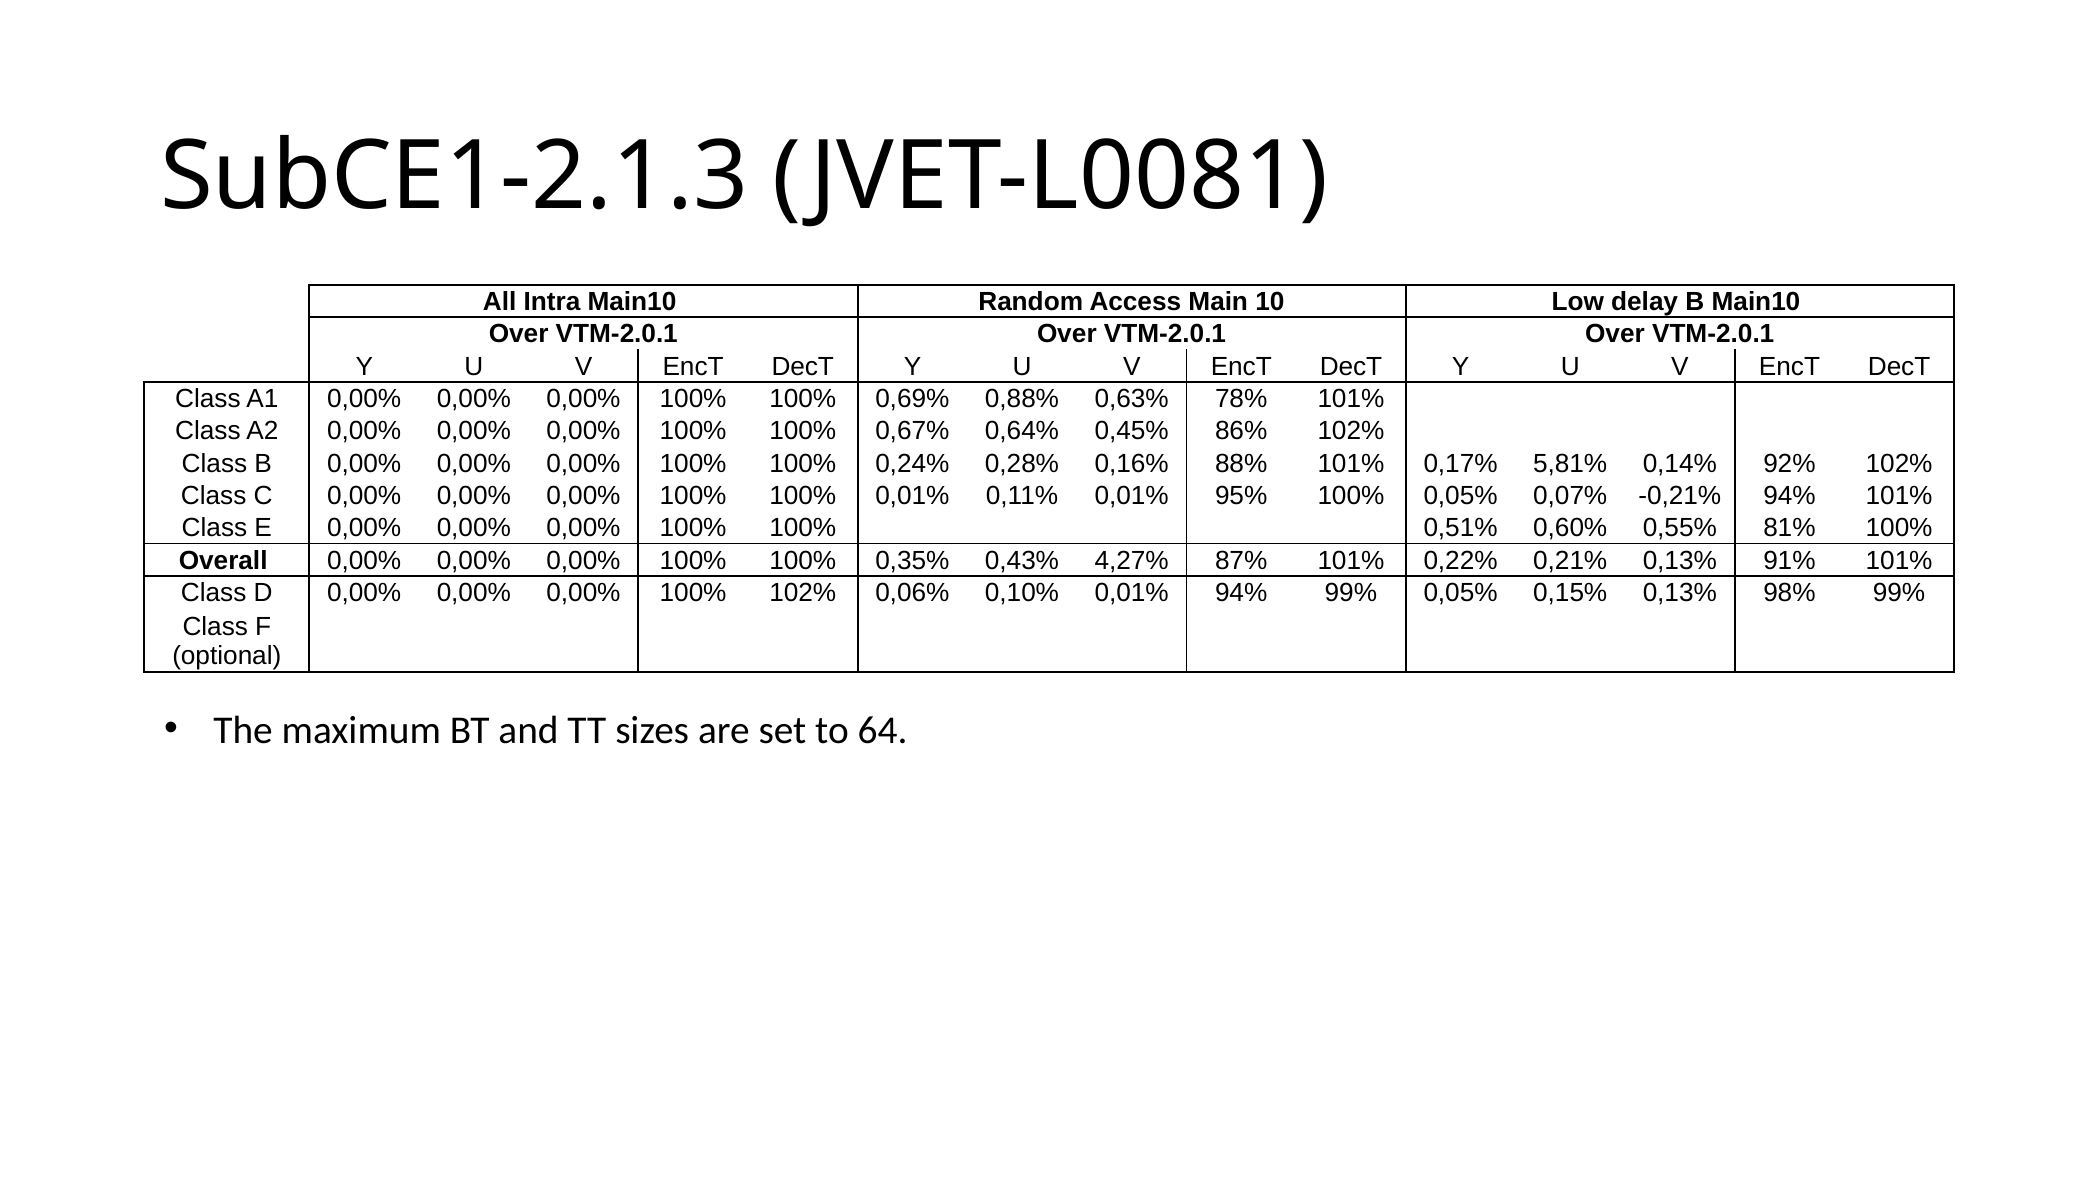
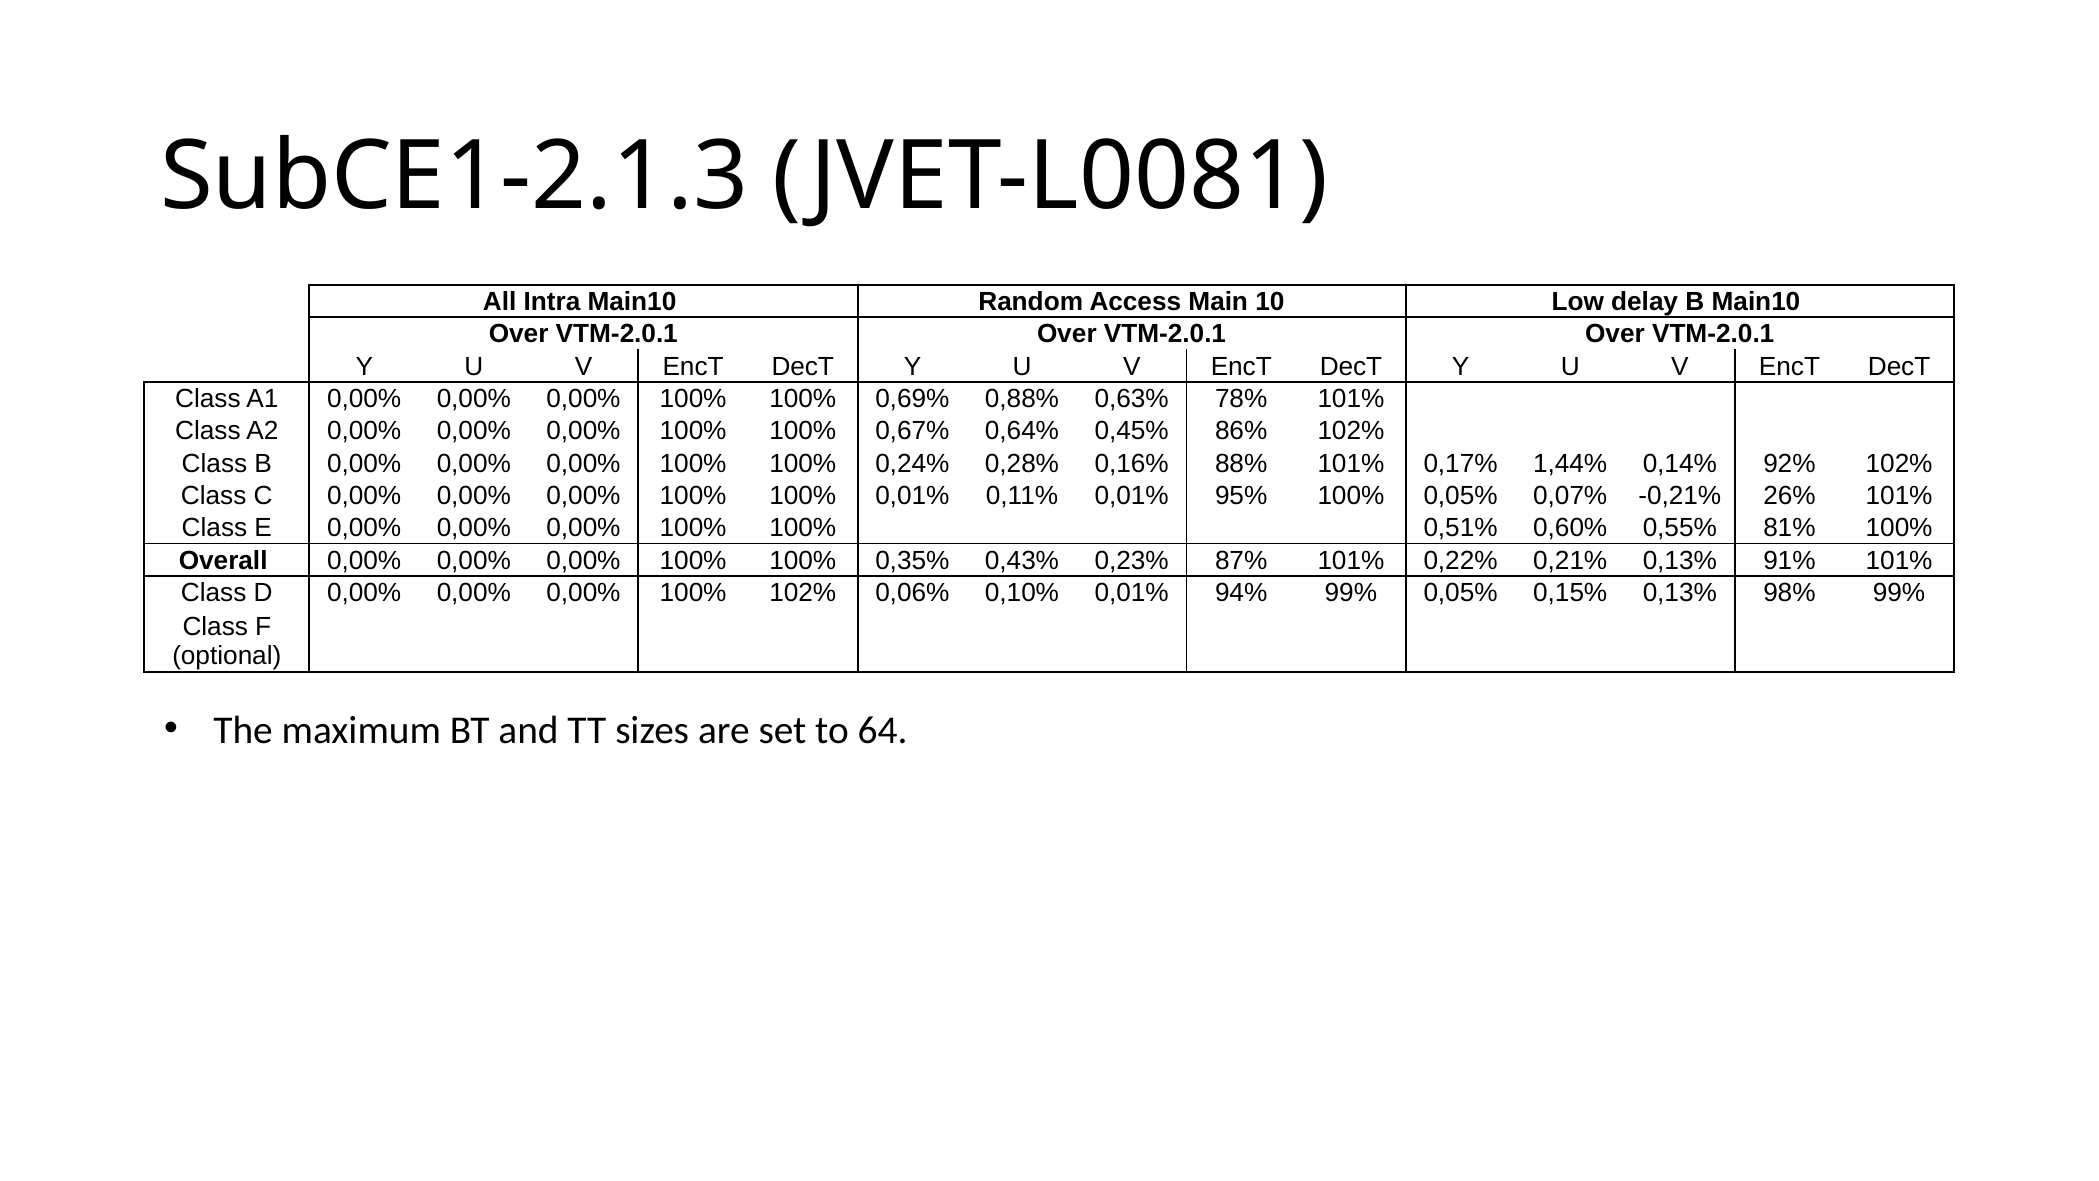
5,81%: 5,81% -> 1,44% (1570, 463)
-0,21% 94%: 94% -> 26% (1789, 496)
4,27%: 4,27% -> 0,23% (1132, 560)
